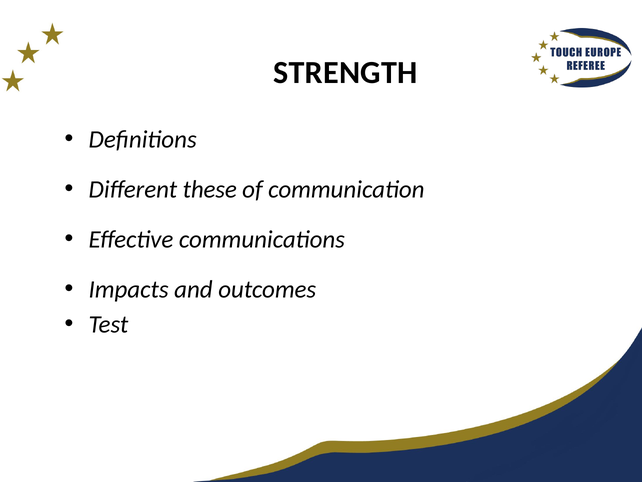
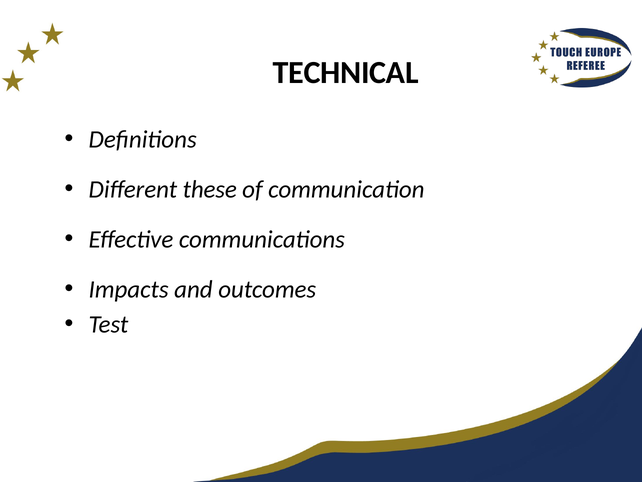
STRENGTH: STRENGTH -> TECHNICAL (346, 73)
